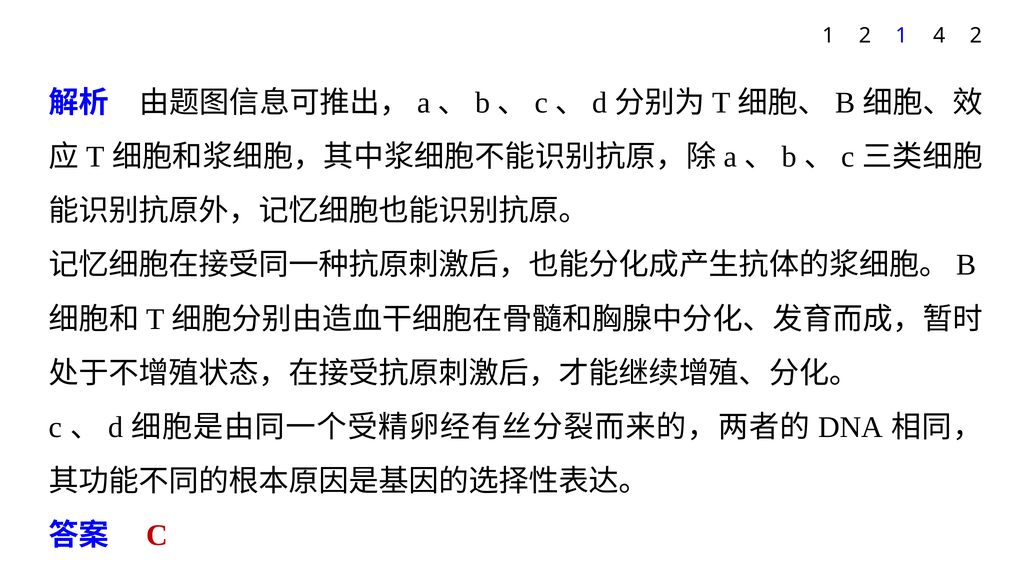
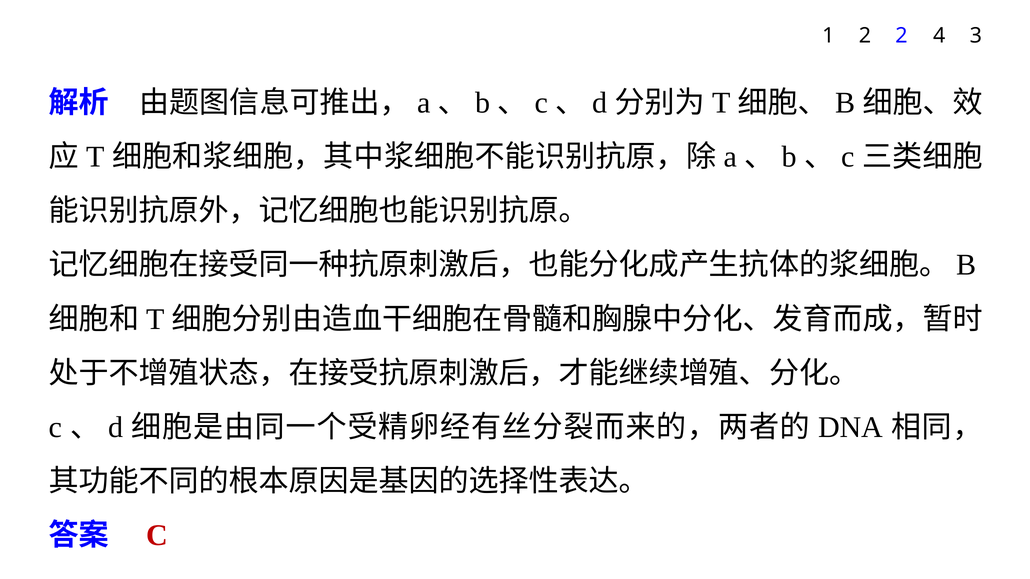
2 1: 1 -> 2 (902, 36)
4 2: 2 -> 3 (976, 36)
